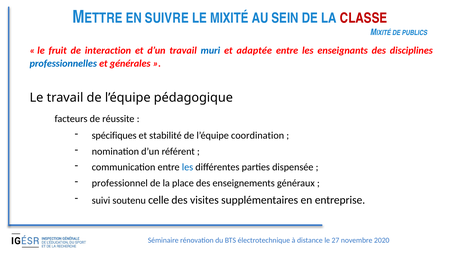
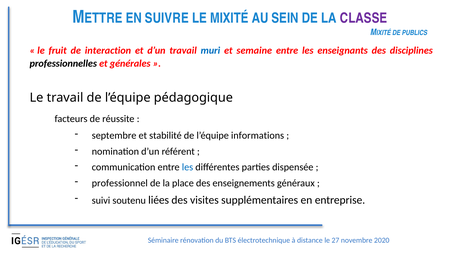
CLASSE colour: red -> purple (364, 18)
adaptée: adaptée -> semaine (254, 51)
professionnelles colour: blue -> black (63, 64)
spécifiques: spécifiques -> septembre (114, 135)
coordination: coordination -> informations (258, 135)
celle: celle -> liées (159, 200)
